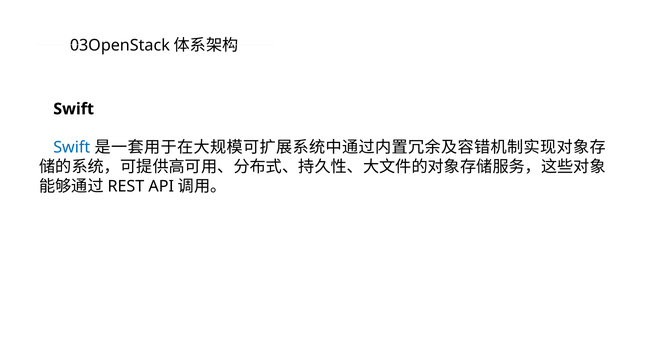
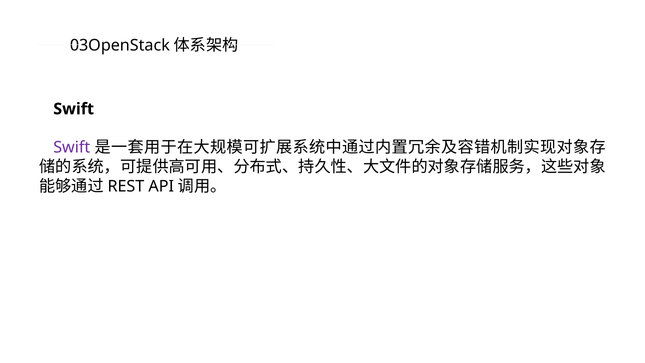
Swift colour: blue -> purple (72, 148)
